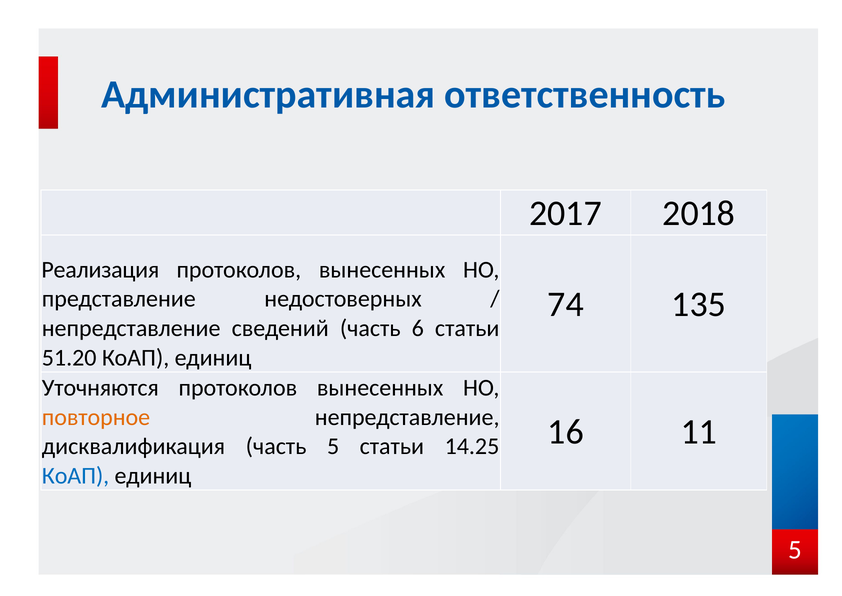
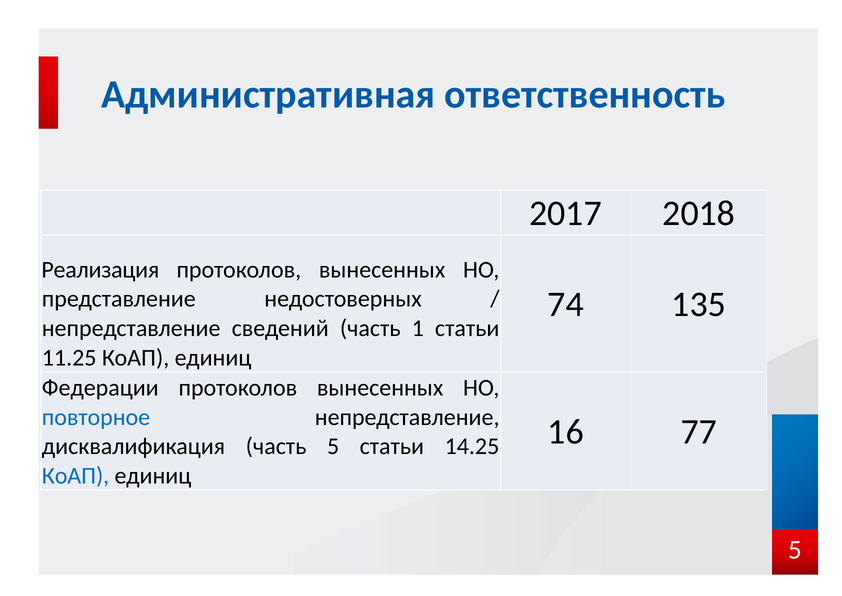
6: 6 -> 1 (418, 328)
51.20: 51.20 -> 11.25 (69, 357)
Уточняются: Уточняются -> Федерации (100, 387)
повторное colour: orange -> blue (96, 417)
11: 11 -> 77 (699, 431)
